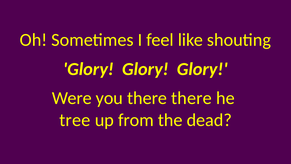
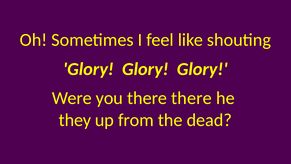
tree: tree -> they (75, 120)
